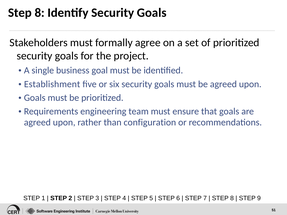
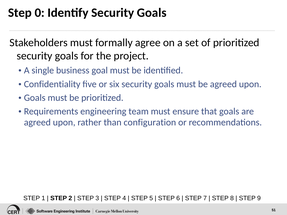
8: 8 -> 0 (40, 13)
Establishment: Establishment -> Confidentiality (52, 84)
